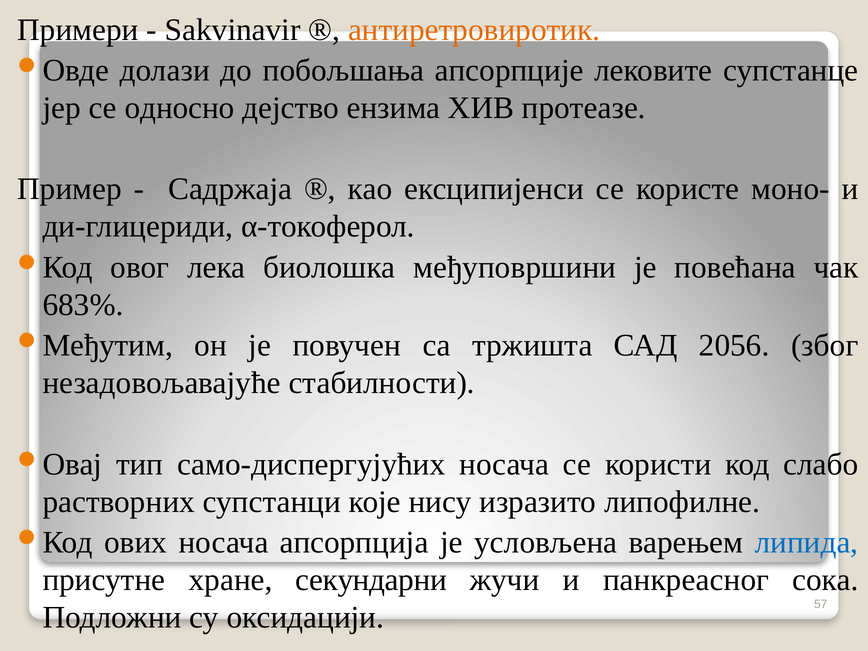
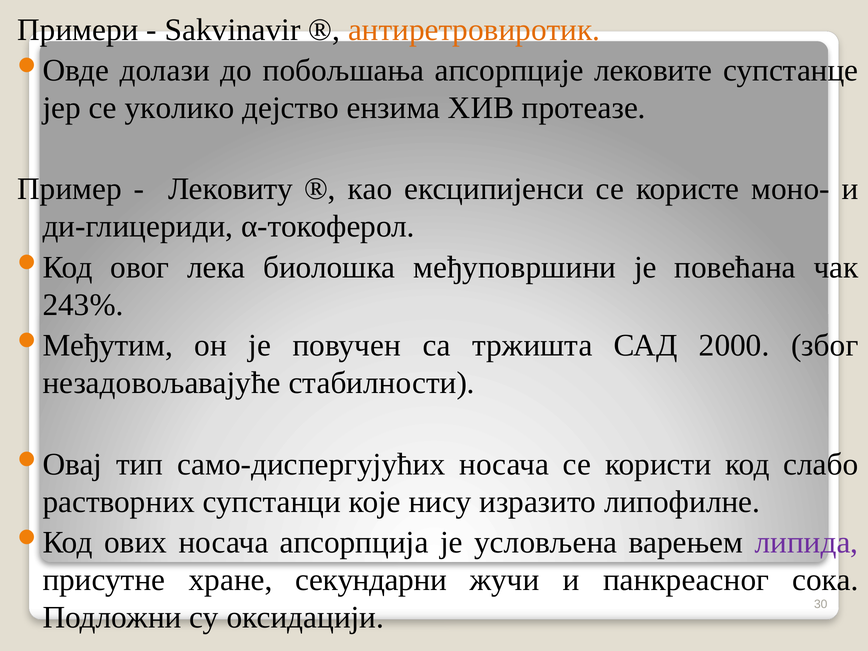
односно: односно -> уколико (180, 108)
Садржаја: Садржаја -> Лековиту (230, 189)
683%: 683% -> 243% (83, 305)
2056: 2056 -> 2000 (734, 345)
липида colour: blue -> purple (806, 542)
57: 57 -> 30 (821, 604)
